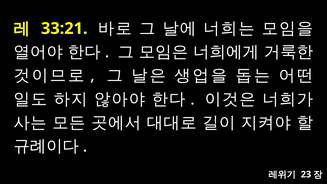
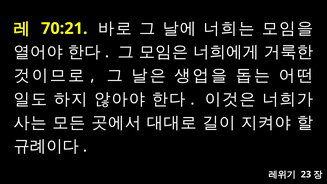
33:21: 33:21 -> 70:21 (64, 28)
